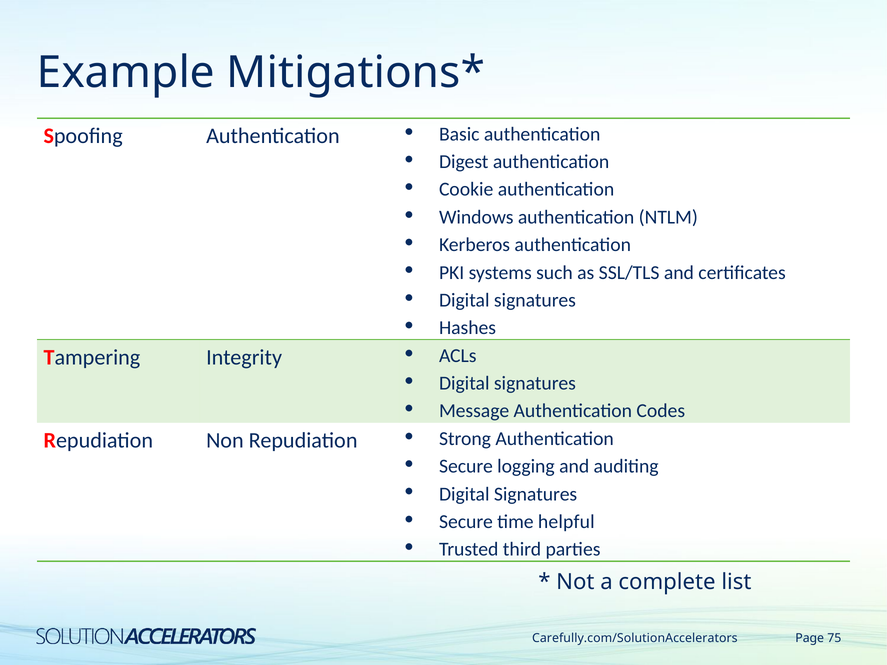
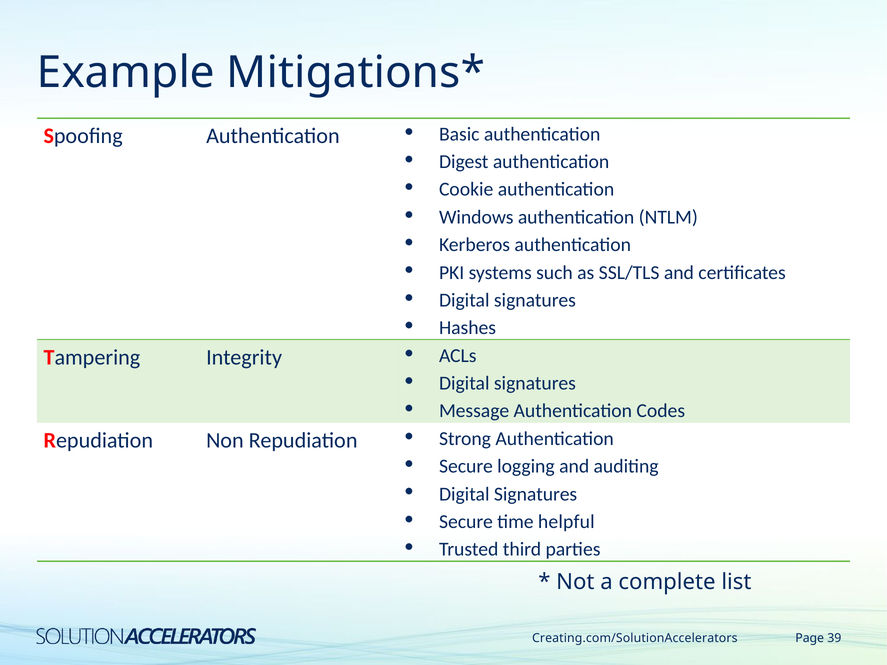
Carefully.com/SolutionAccelerators: Carefully.com/SolutionAccelerators -> Creating.com/SolutionAccelerators (635, 638)
75: 75 -> 39 (834, 638)
